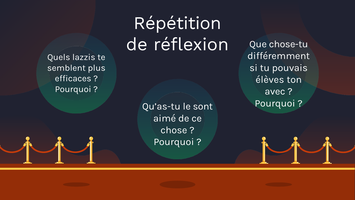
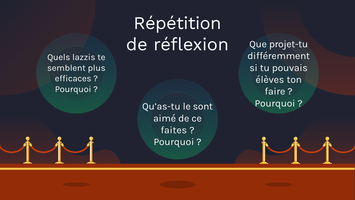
chose-tu: chose-tu -> projet-tu (289, 44)
avec: avec -> faire (275, 91)
chose: chose -> faites (174, 130)
